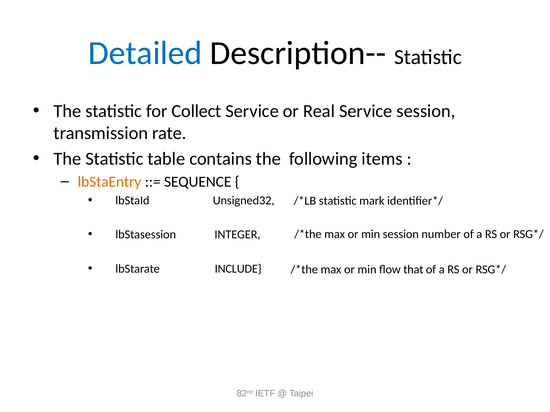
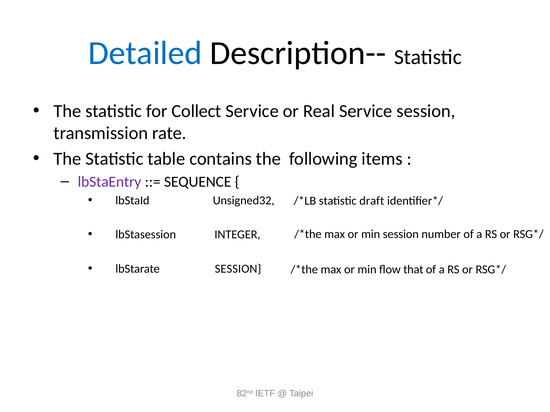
lbStaEntry colour: orange -> purple (110, 182)
mark: mark -> draft (372, 201)
lbStarate INCLUDE: INCLUDE -> SESSION (238, 269)
